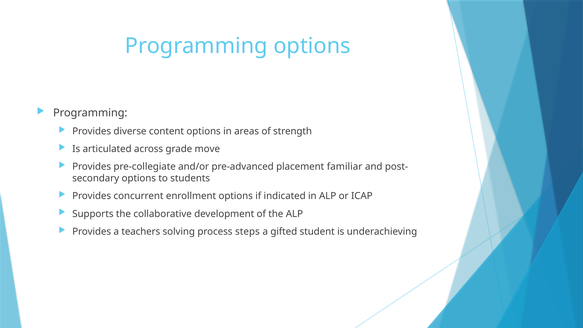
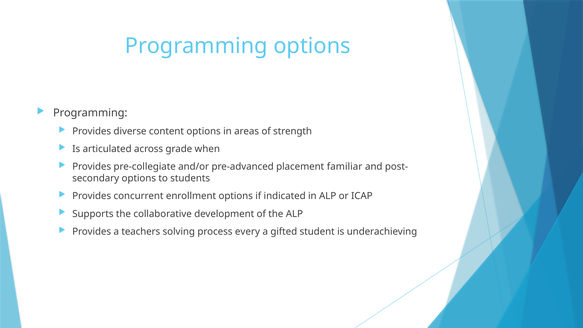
move: move -> when (207, 149)
steps: steps -> every (247, 232)
